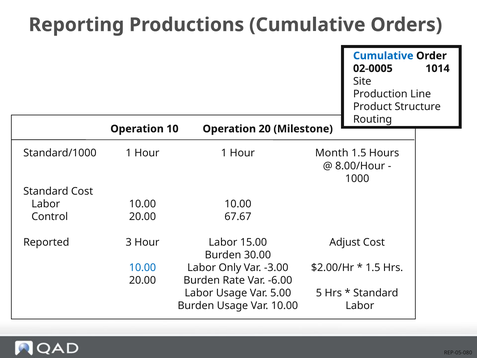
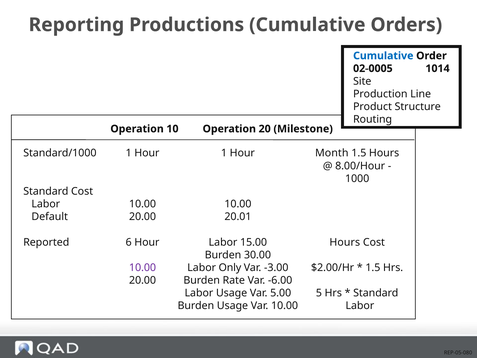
Control: Control -> Default (50, 217)
67.67: 67.67 -> 20.01 (238, 217)
3: 3 -> 6 (129, 242)
15.00 Adjust: Adjust -> Hours (345, 242)
10.00 colour: blue -> purple (143, 267)
